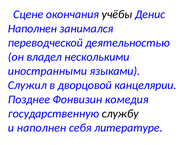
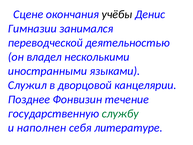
Наполнен: Наполнен -> Гимназии (32, 28)
комедия: комедия -> течение (127, 99)
службу colour: black -> green (120, 113)
